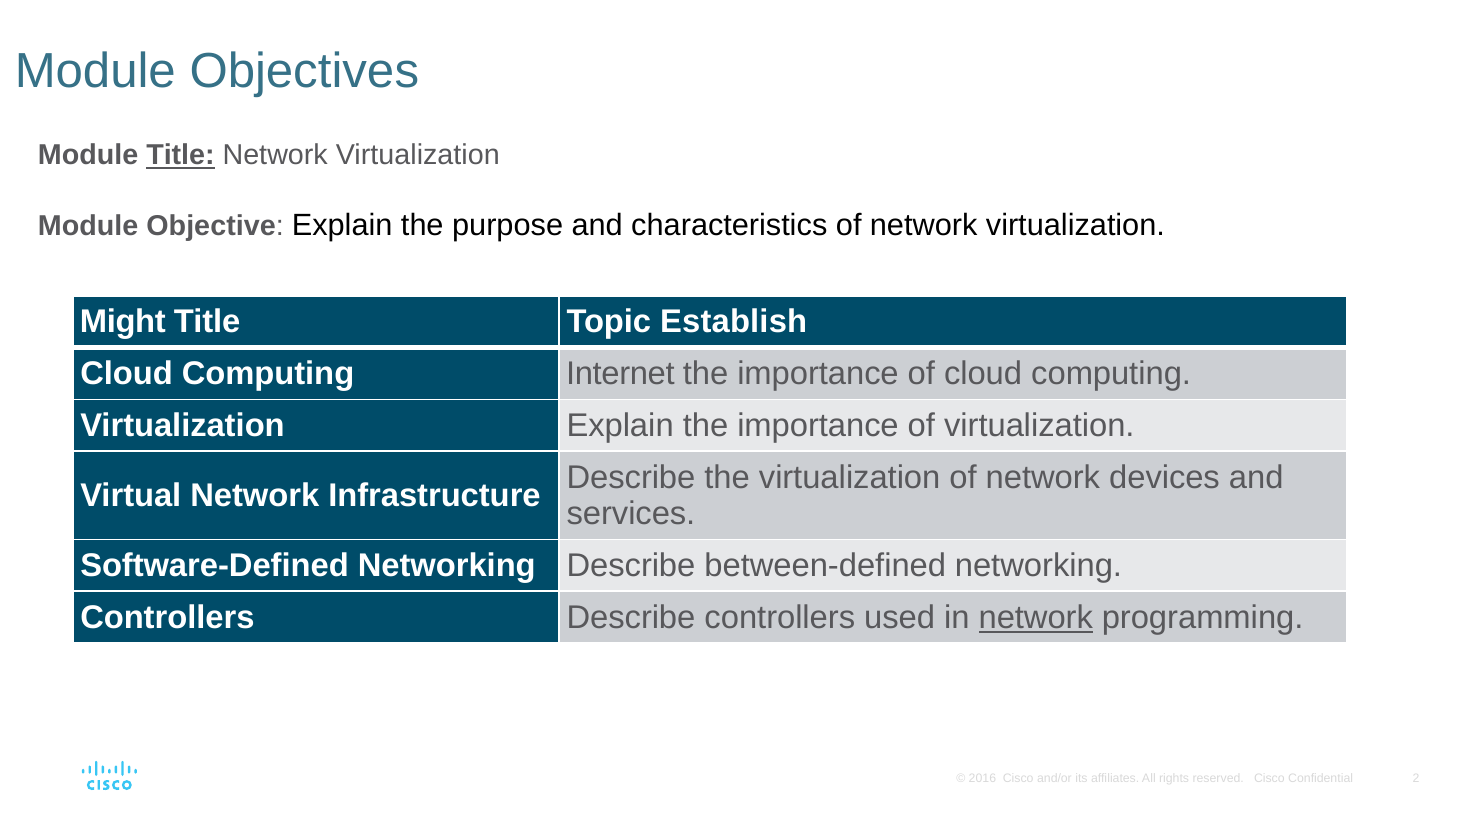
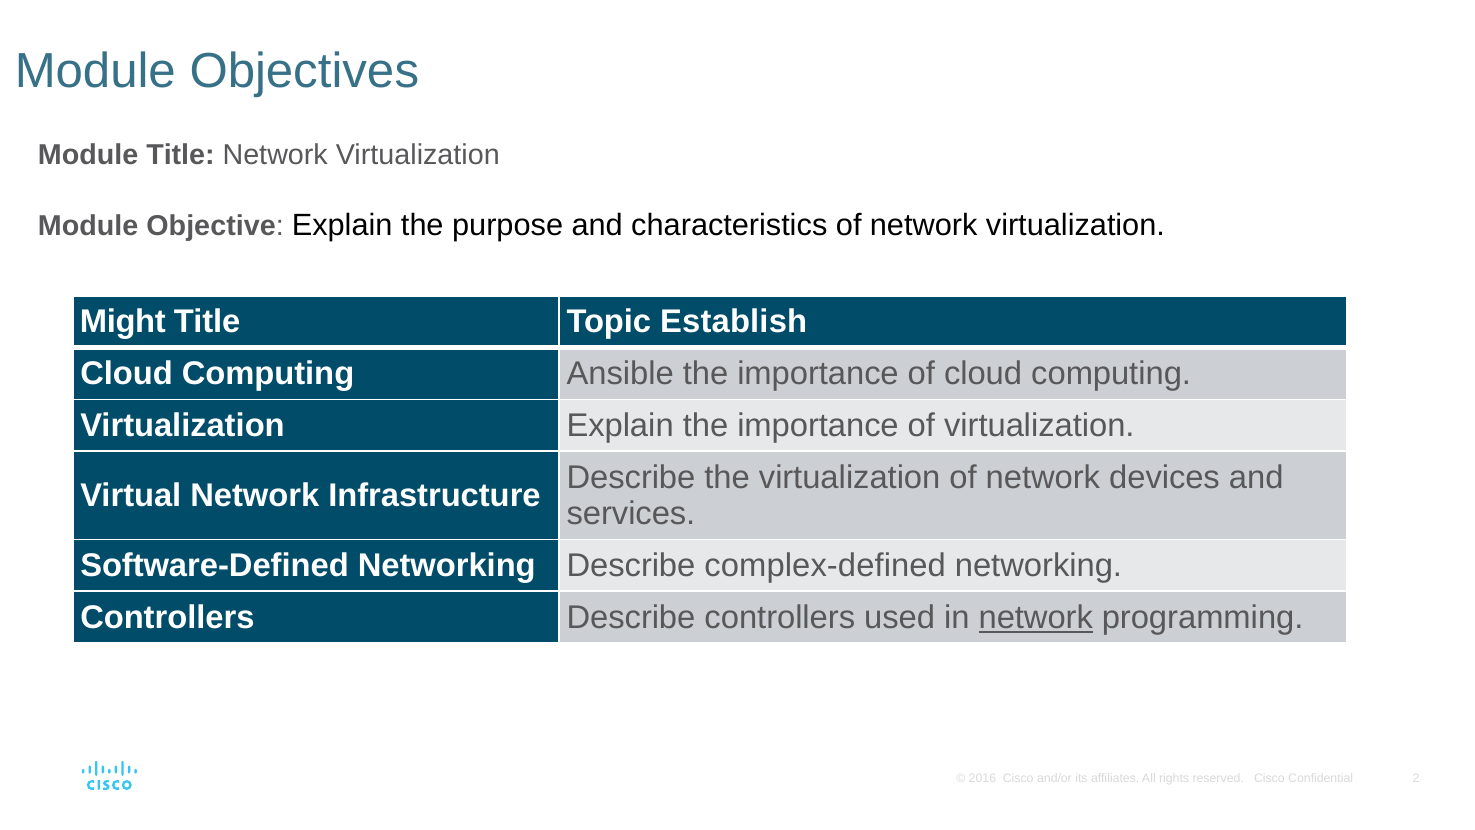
Title underline: present -> none (180, 155)
Internet: Internet -> Ansible (620, 374)
between-defined: between-defined -> complex-defined (825, 566)
